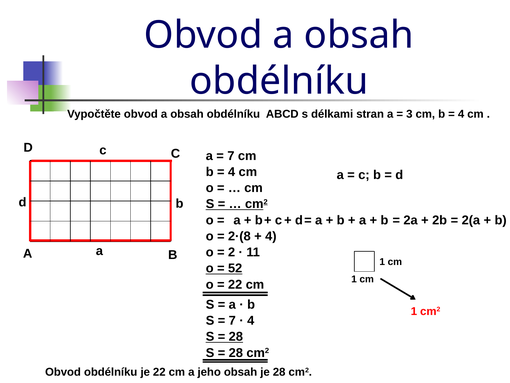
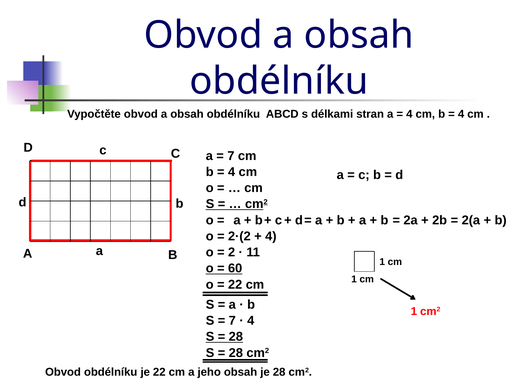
3: 3 -> 4 (409, 114)
2·(8: 2·(8 -> 2·(2 (239, 236)
52: 52 -> 60 (235, 268)
